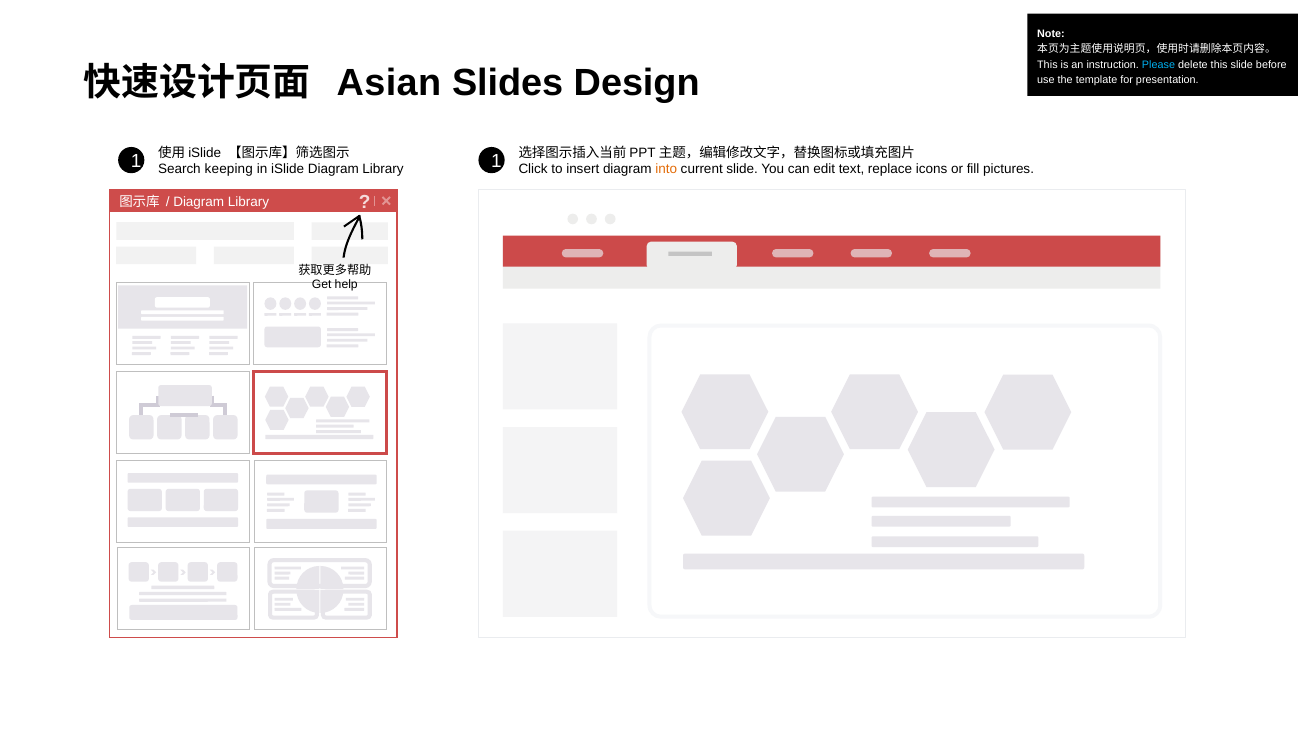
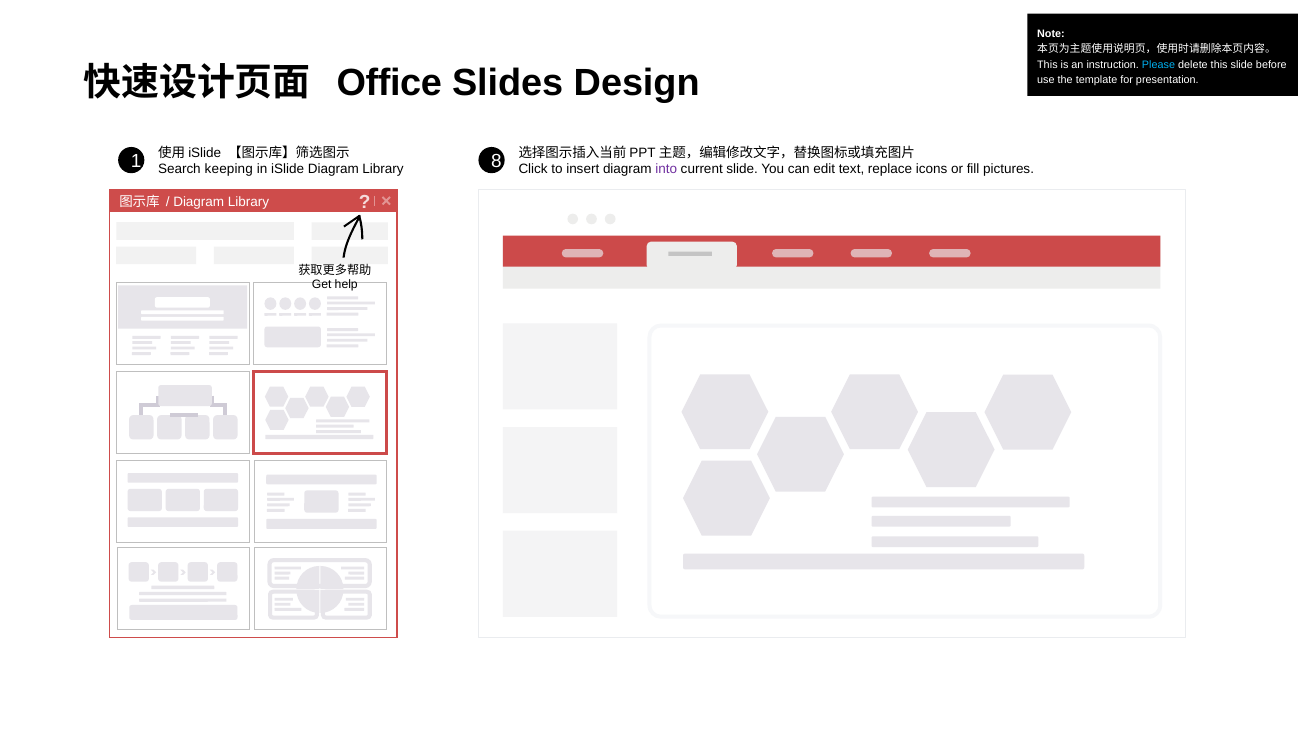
Asian: Asian -> Office (389, 83)
1 1: 1 -> 8 (496, 161)
into colour: orange -> purple (666, 169)
